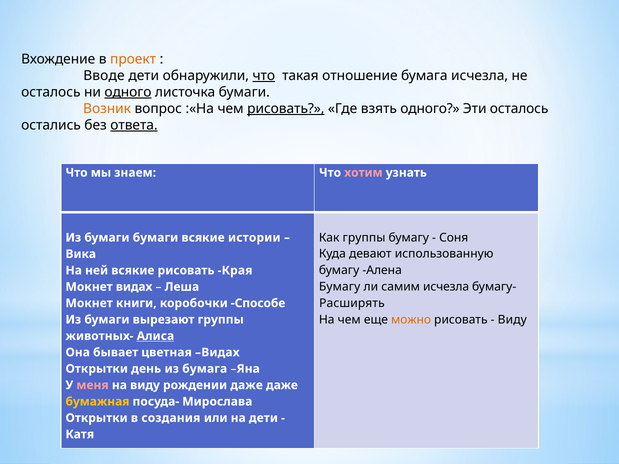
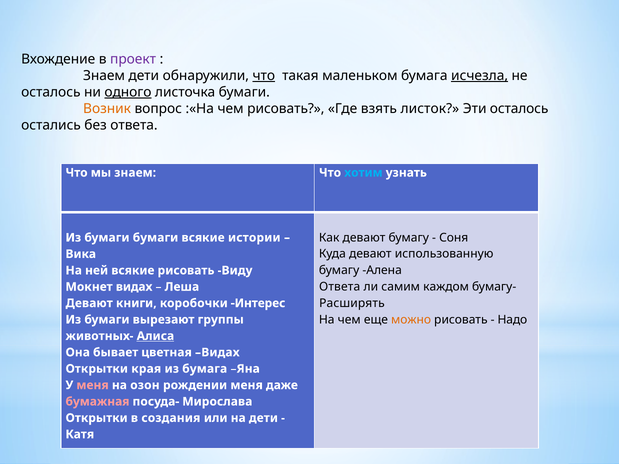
проект colour: orange -> purple (133, 59)
Вводе: Вводе -> Знаем (104, 76)
отношение: отношение -> маленьком (360, 76)
исчезла underline: none -> present (480, 76)
рисовать underline: present -> none (286, 109)
взять одного: одного -> листок (430, 109)
ответа underline: present -> none (134, 125)
хотим colour: pink -> light blue (363, 173)
Как группы: группы -> девают (364, 238)
Края: Края -> Виду (235, 271)
Бумагу: Бумагу -> Ответа (340, 287)
самим исчезла: исчезла -> каждом (446, 287)
Мокнет: Мокнет -> Девают (89, 303)
Способе: Способе -> Интерес (258, 303)
Виду: Виду -> Надо (512, 320)
день: день -> края (146, 369)
на виду: виду -> озон (145, 385)
рождении даже: даже -> меня (247, 385)
бумажная colour: yellow -> pink (97, 402)
